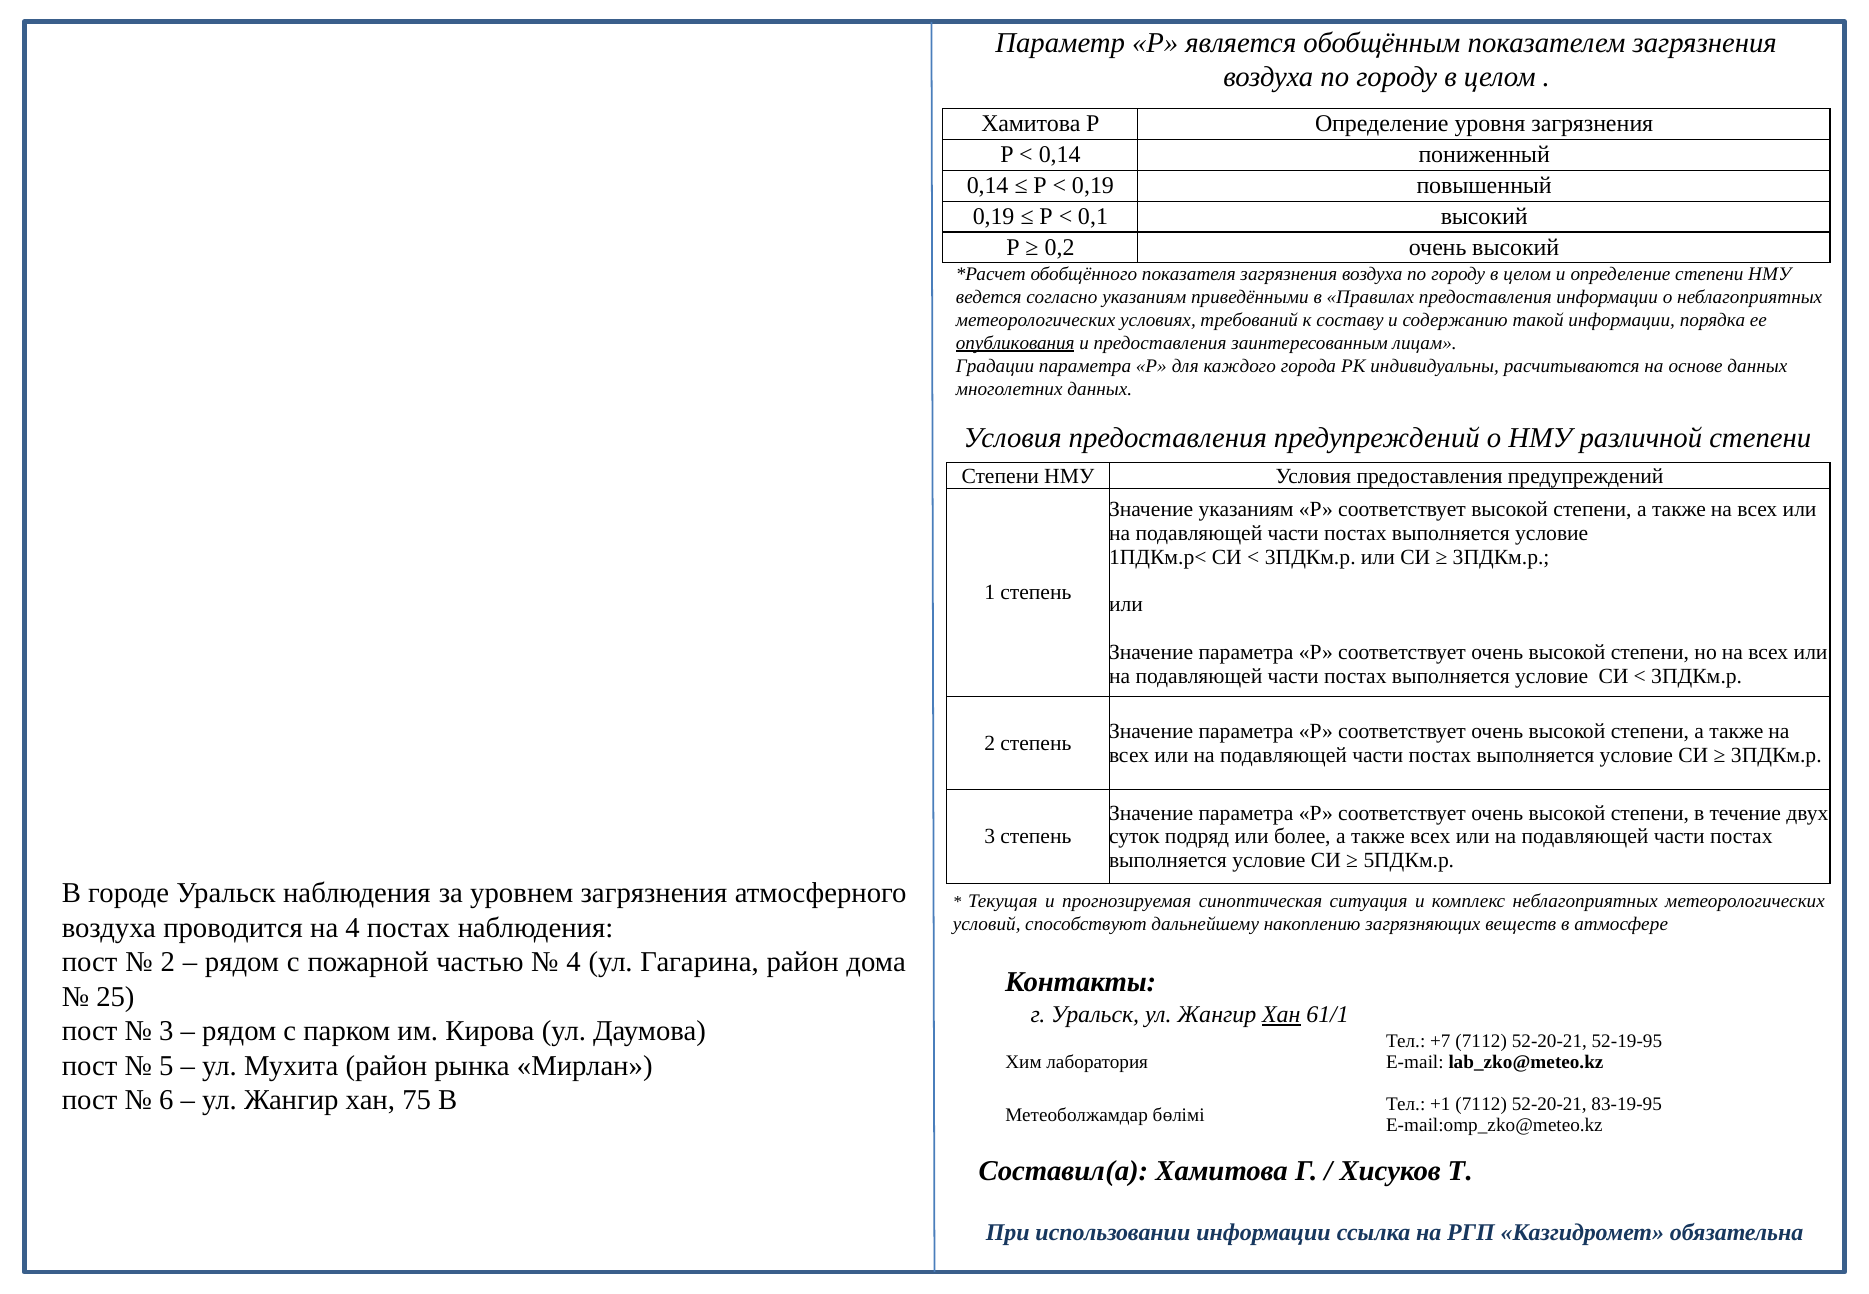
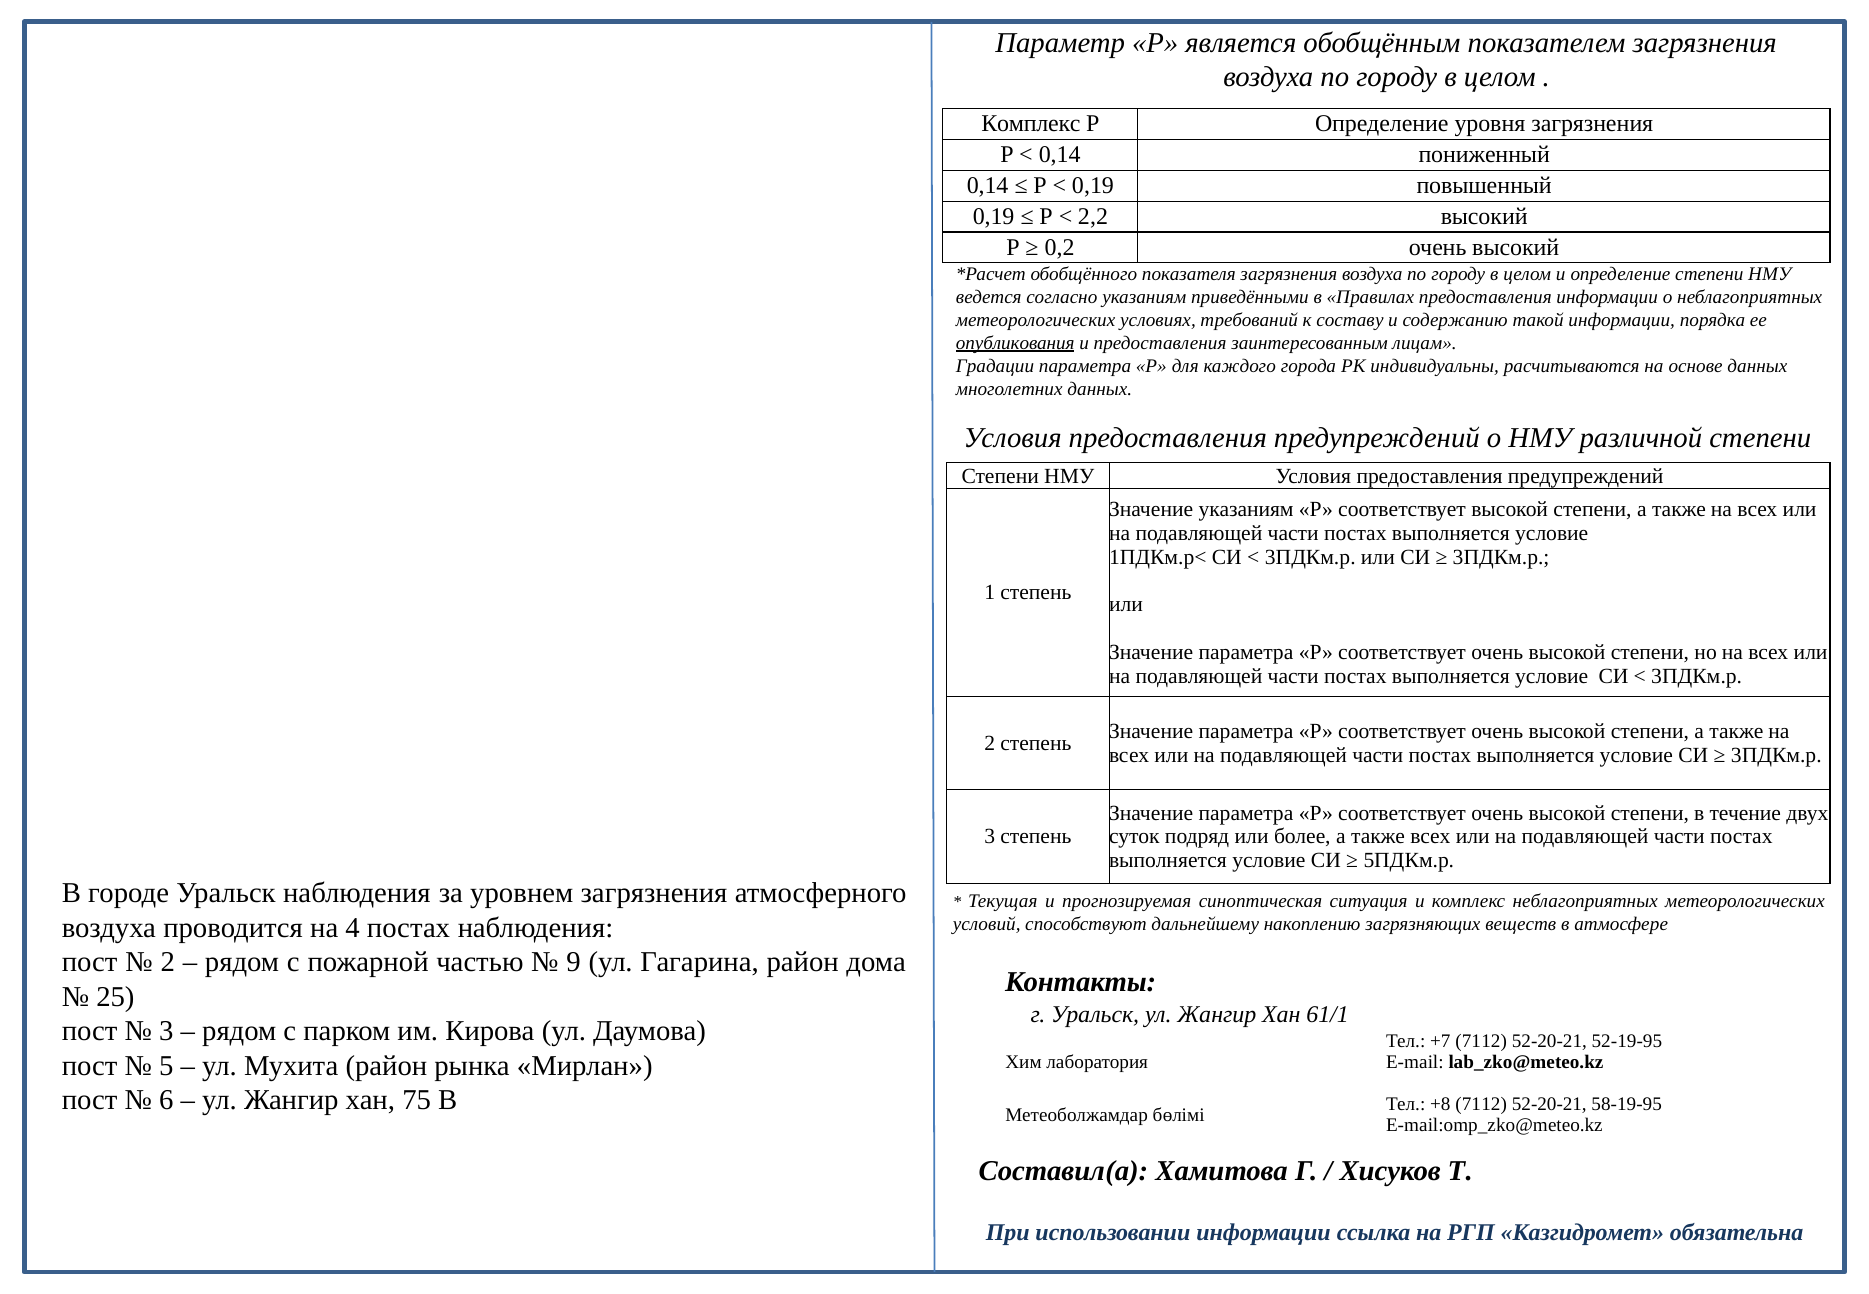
Хамитова: Хамитова -> Комплекс (1031, 124)
0,1: 0,1 -> 2,2 (1093, 216)
4: 4 -> 9 (574, 962)
Хан underline: present -> none (1281, 1015)
+1: +1 -> +8 (1440, 1104)
83-19-95: 83-19-95 -> 58-19-95 (1627, 1104)
